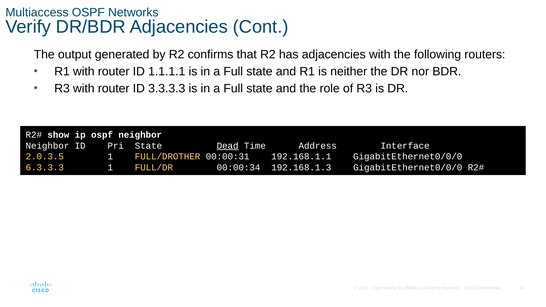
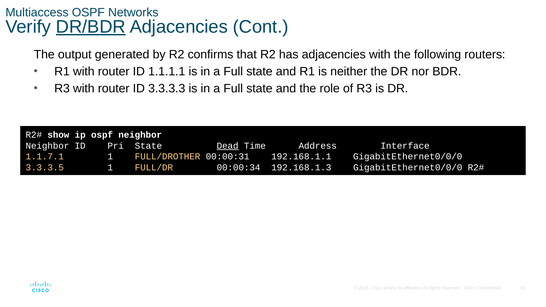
DR/BDR underline: none -> present (91, 27)
2.0.3.5: 2.0.3.5 -> 1.1.7.1 (45, 157)
6.3.3.3: 6.3.3.3 -> 3.3.3.5 (45, 168)
